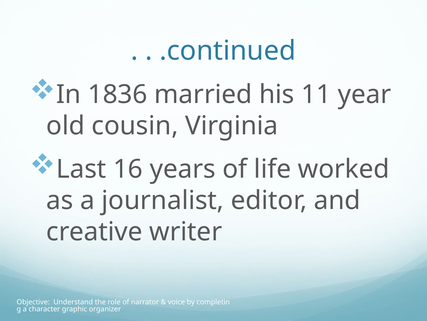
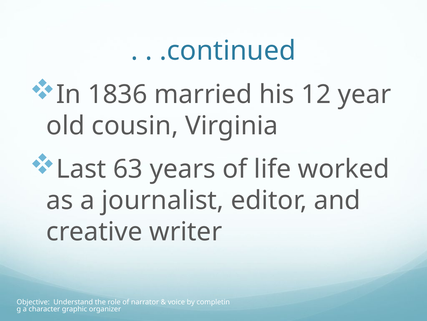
11: 11 -> 12 (316, 94)
16: 16 -> 63 (128, 169)
